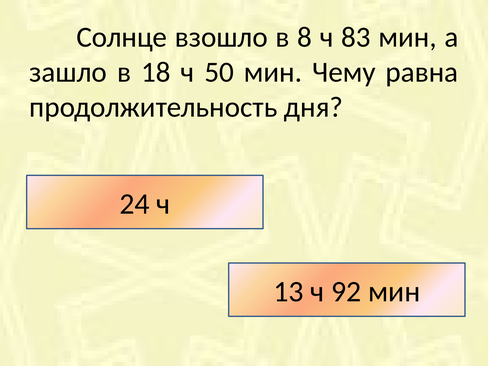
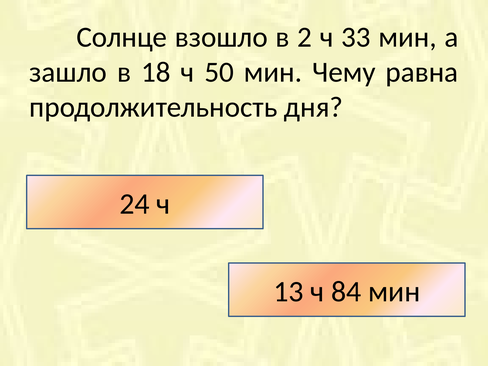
8: 8 -> 2 (305, 37)
83: 83 -> 33 (356, 37)
92: 92 -> 84 (346, 292)
